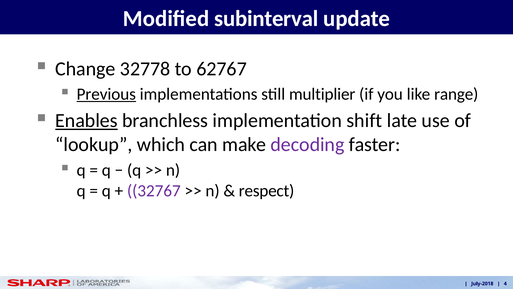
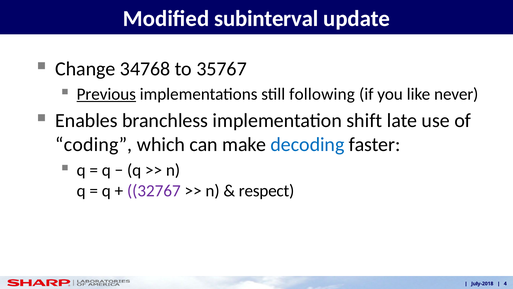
32778: 32778 -> 34768 (145, 69)
62767: 62767 -> 35767 (222, 69)
multiplier: multiplier -> following (322, 94)
range: range -> never (456, 94)
Enables underline: present -> none (86, 121)
lookup: lookup -> coding (94, 145)
decoding colour: purple -> blue (307, 145)
